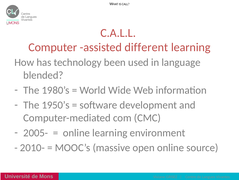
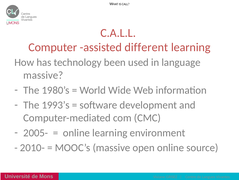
blended: blended -> massive (43, 75)
1950’s: 1950’s -> 1993’s (56, 105)
